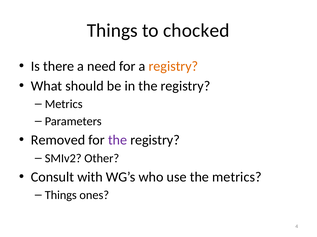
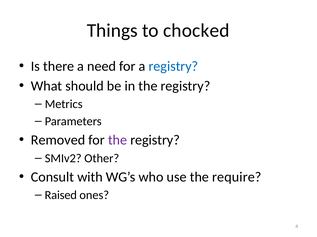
registry colour: orange -> blue (173, 67)
the metrics: metrics -> require (237, 178)
Things: Things -> Raised (61, 196)
